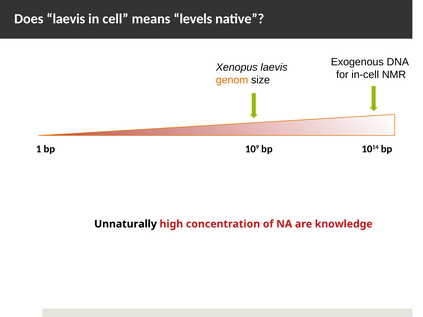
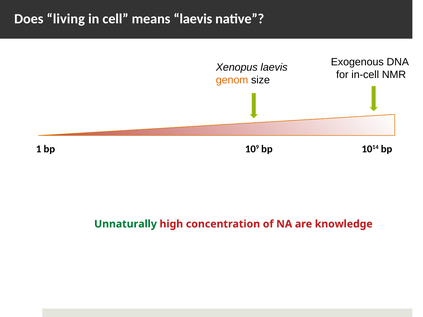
Does laevis: laevis -> living (66, 19)
means levels: levels -> laevis (193, 19)
Unnaturally colour: black -> green (126, 224)
